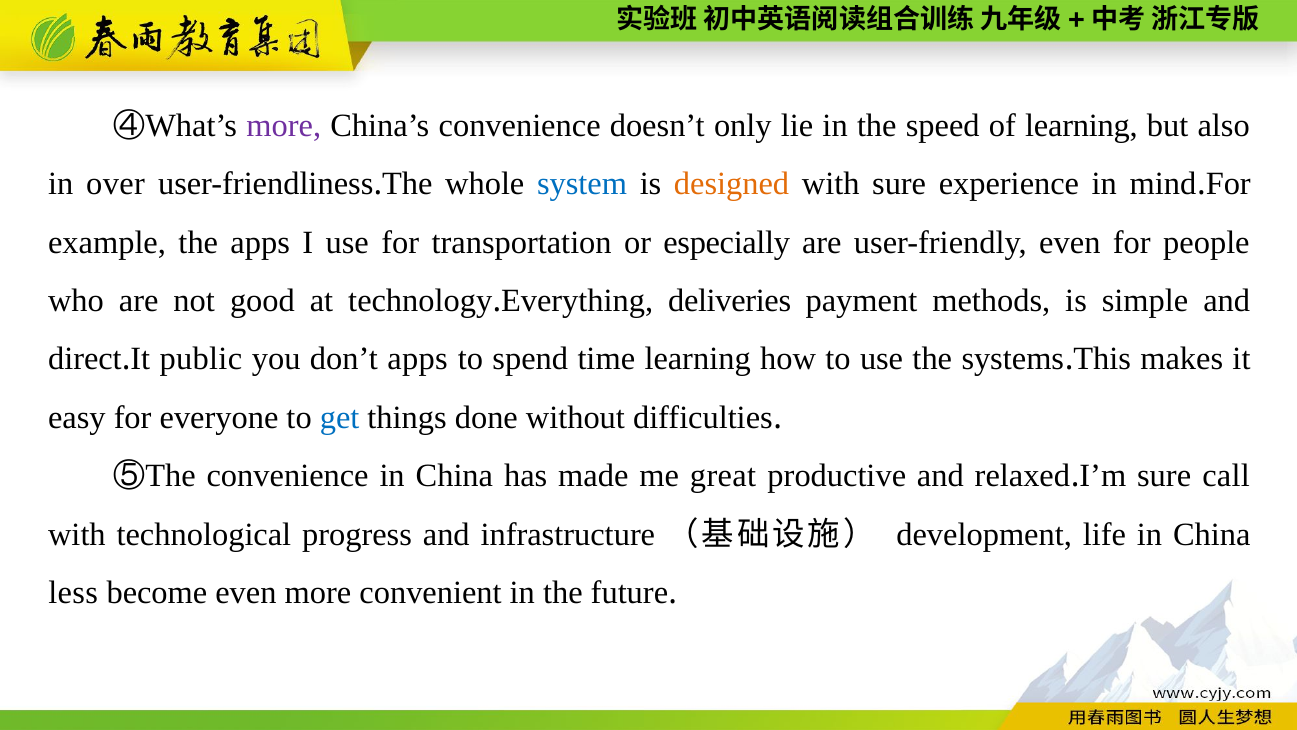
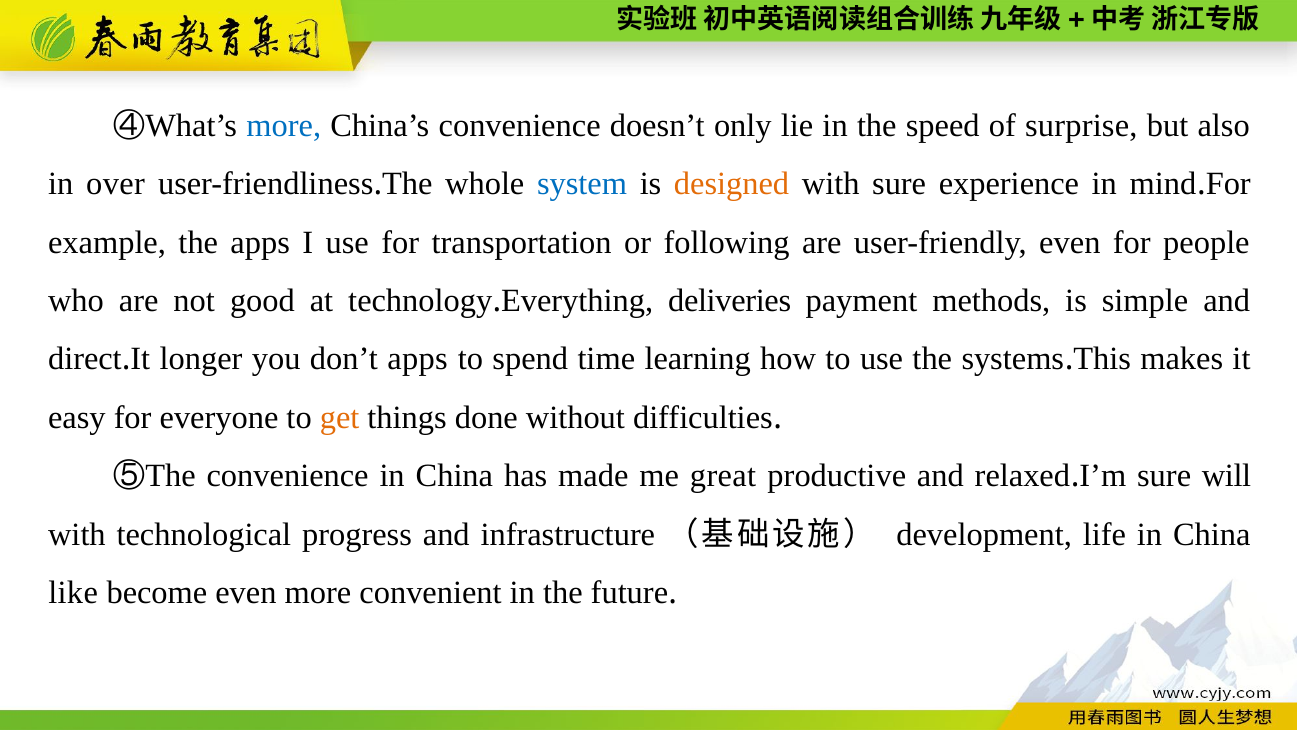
more colour: purple -> blue (284, 125)
of learning: learning -> surprise (1081, 125)
especially: especially -> following (727, 242)
public: public -> longer (201, 359)
get colour: blue -> orange (340, 417)
call: call -> will (1226, 476)
less: less -> like (73, 592)
